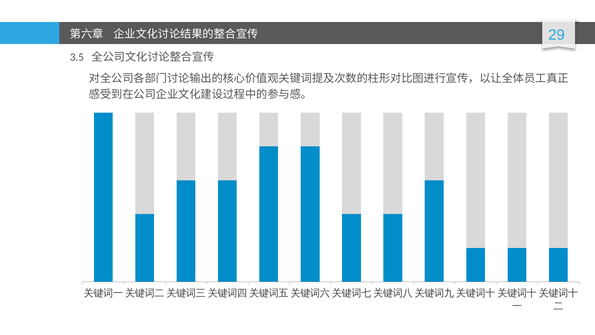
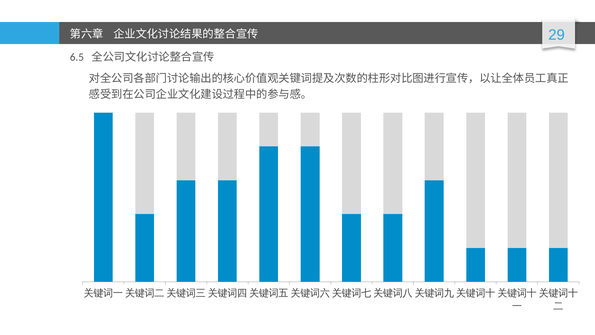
3.5: 3.5 -> 6.5 (77, 57)
